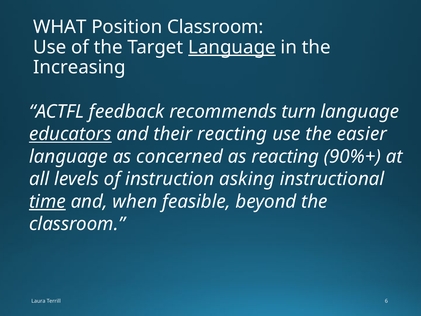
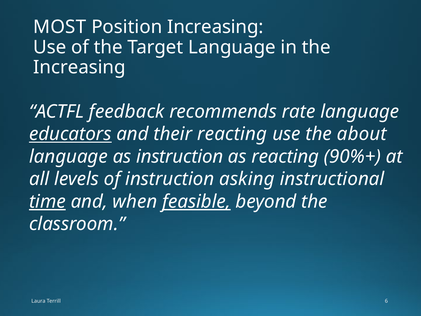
WHAT: WHAT -> MOST (60, 27)
Position Classroom: Classroom -> Increasing (215, 27)
Language underline: present -> none (232, 47)
turn: turn -> rate (299, 112)
easier: easier -> about (362, 134)
as concerned: concerned -> instruction (180, 156)
feasible underline: none -> present (196, 201)
